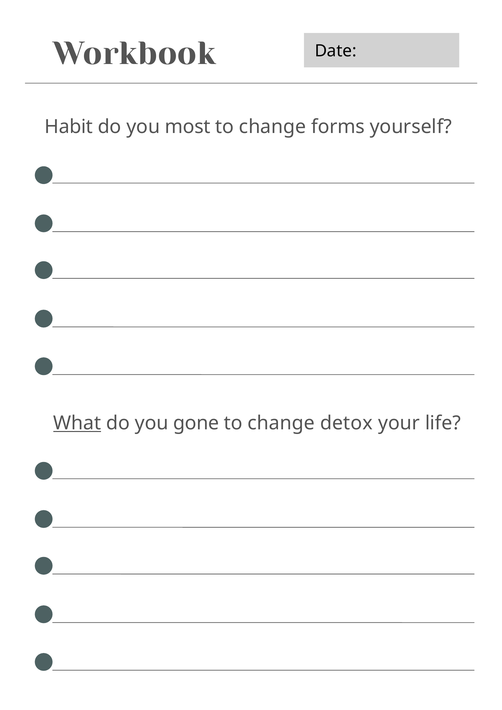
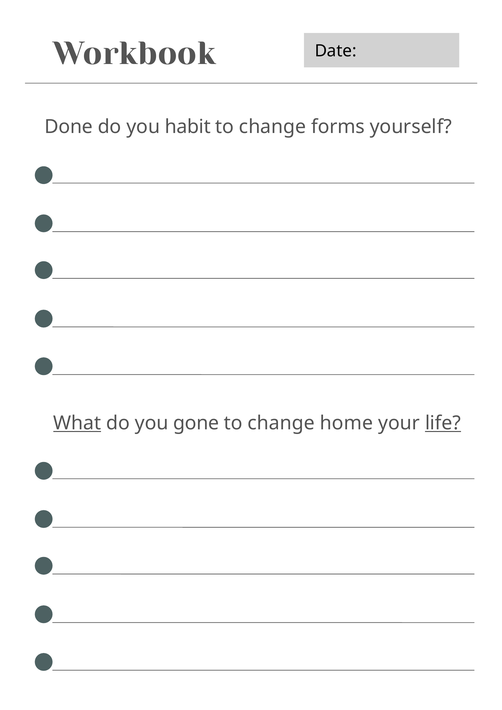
Habit: Habit -> Done (69, 127)
most: most -> habit (188, 127)
detox: detox -> home (346, 423)
life underline: none -> present (443, 423)
